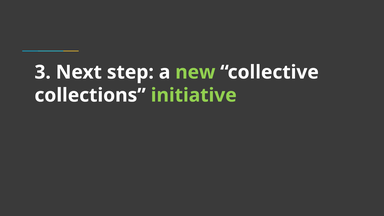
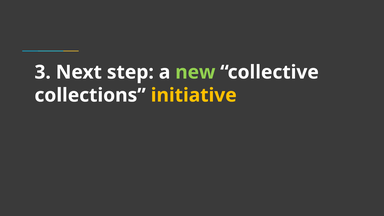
initiative colour: light green -> yellow (194, 95)
